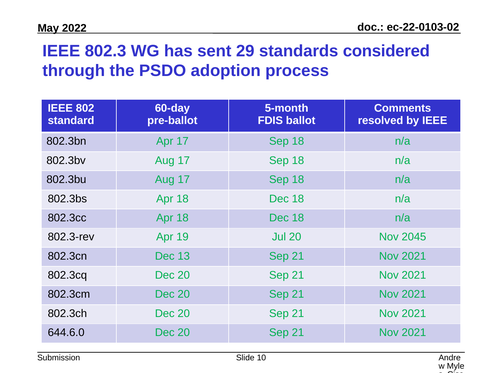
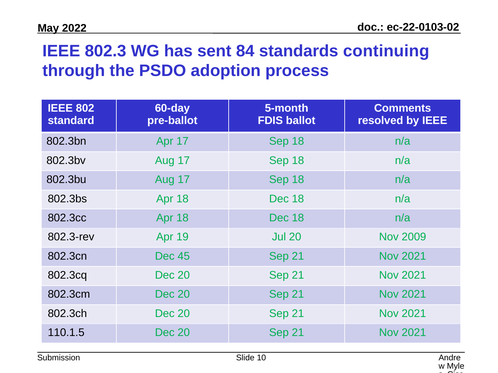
29: 29 -> 84 (245, 51)
considered: considered -> continuing (386, 51)
2045: 2045 -> 2009 (414, 237)
13: 13 -> 45 (184, 256)
644.6.0: 644.6.0 -> 110.1.5 (66, 333)
